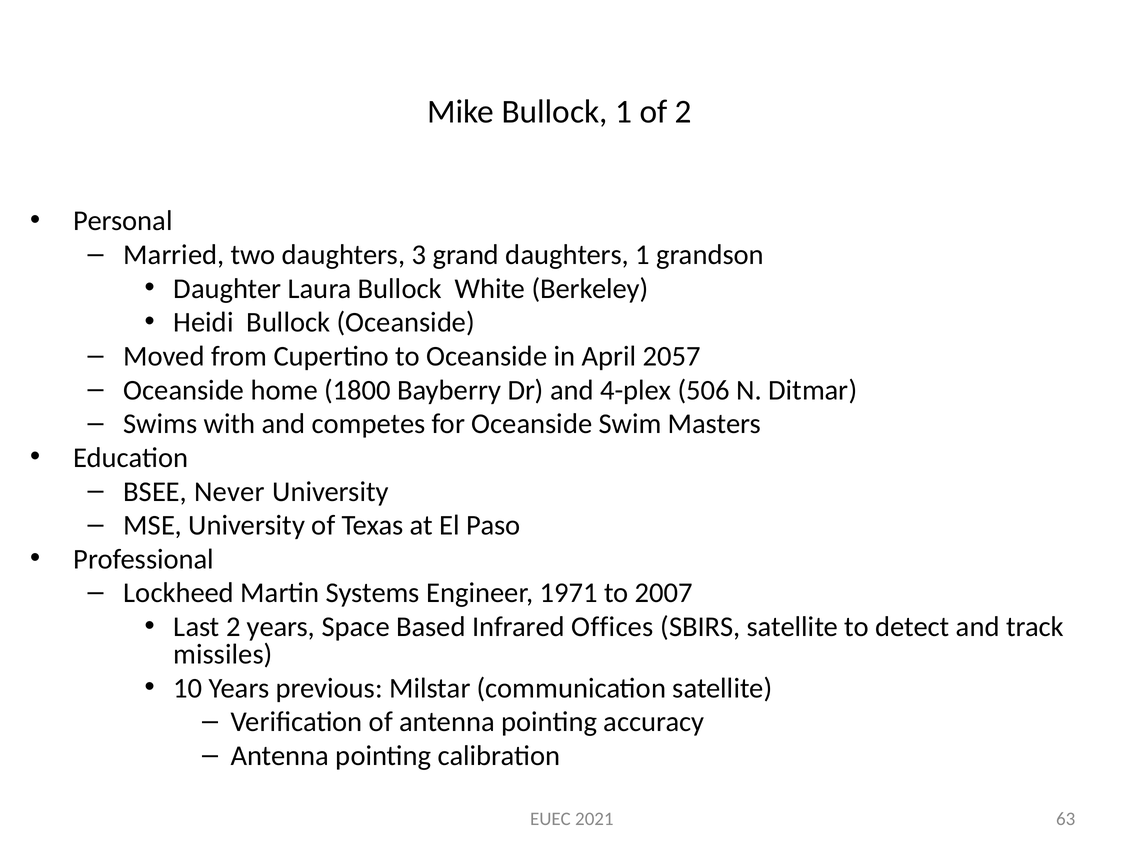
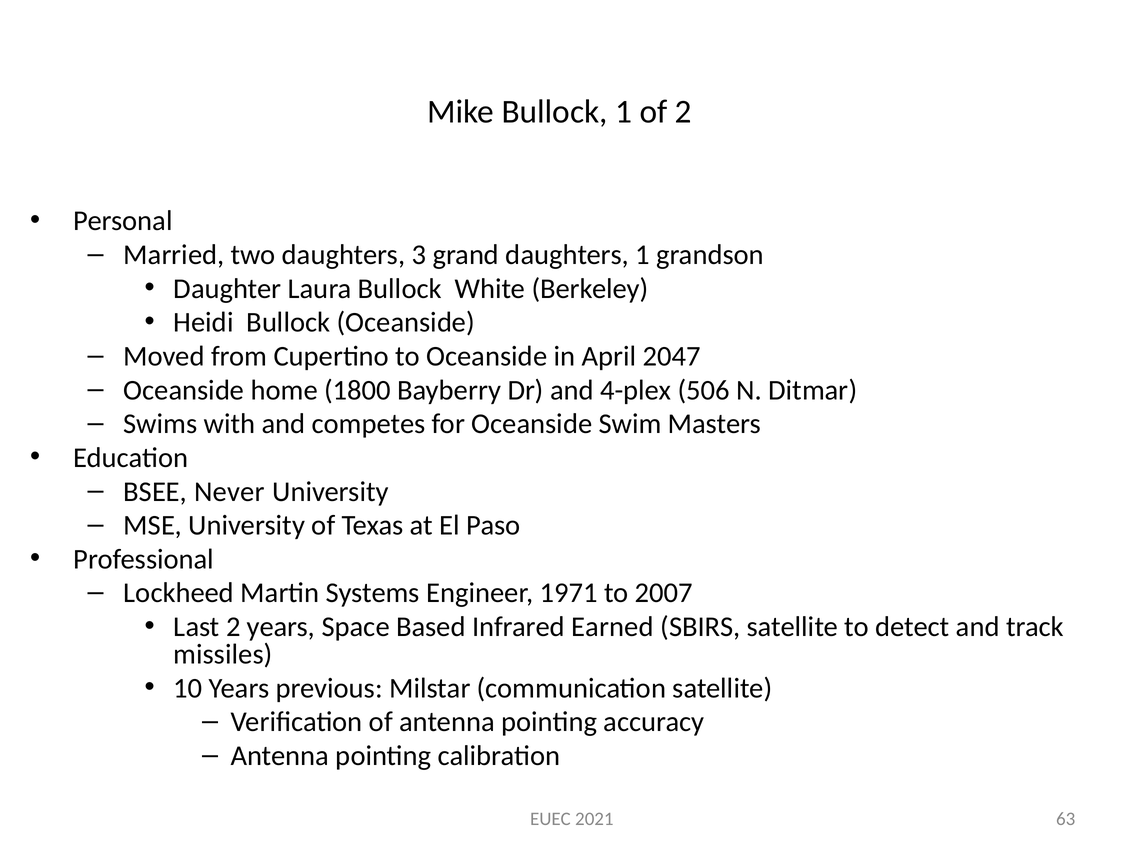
2057: 2057 -> 2047 (672, 356)
Offices: Offices -> Earned (613, 627)
